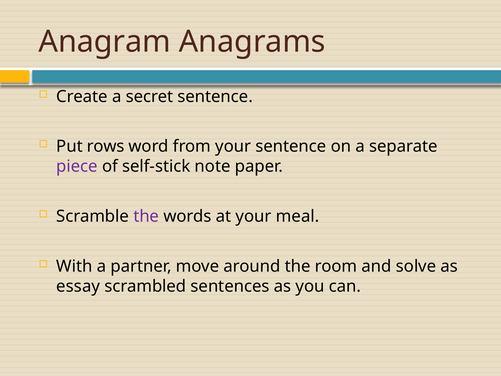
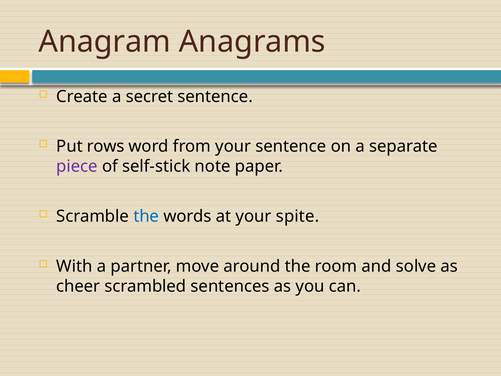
the colour: purple -> blue (146, 216)
meal: meal -> spite (298, 216)
essay: essay -> cheer (78, 286)
